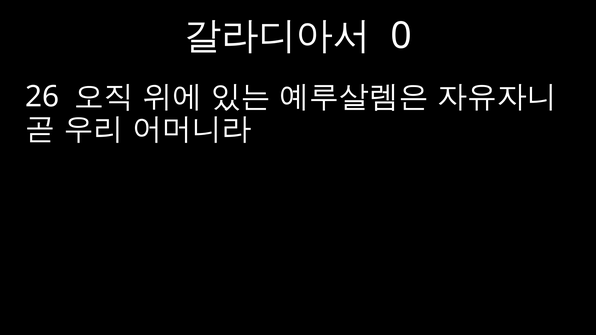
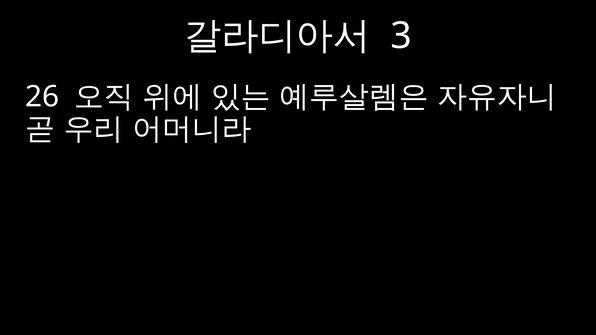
0: 0 -> 3 (401, 36)
